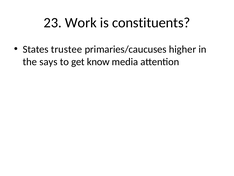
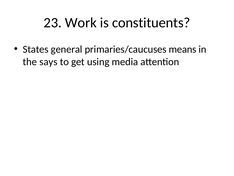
trustee: trustee -> general (67, 49)
higher: higher -> means (183, 49)
know: know -> using (98, 62)
